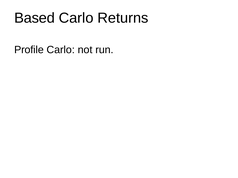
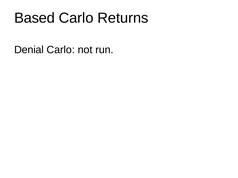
Profile: Profile -> Denial (29, 50)
